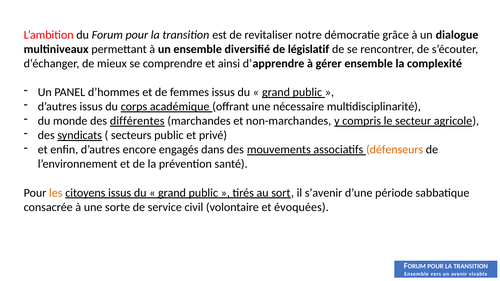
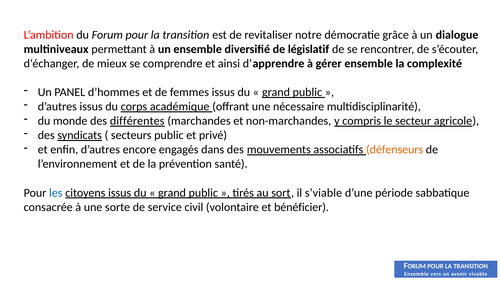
les colour: orange -> blue (56, 193)
s’avenir: s’avenir -> s’viable (323, 193)
évoquées: évoquées -> bénéficier (302, 207)
